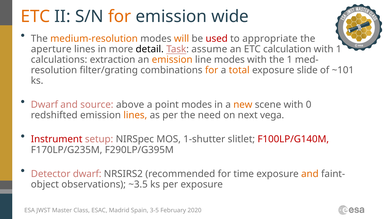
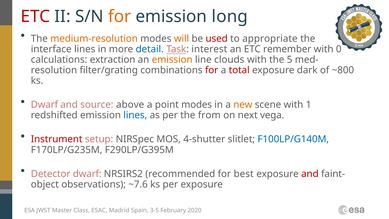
ETC colour: orange -> red (35, 17)
wide: wide -> long (230, 17)
aperture: aperture -> interface (51, 49)
detail colour: black -> blue (150, 49)
assume: assume -> interest (209, 49)
calculation: calculation -> remember (287, 49)
with 1: 1 -> 0 (339, 49)
line modes: modes -> clouds (229, 60)
the 1: 1 -> 5 (290, 60)
for colour: orange -> red (212, 70)
total colour: orange -> red (239, 70)
slide: slide -> dark (307, 70)
~101: ~101 -> ~800 (343, 70)
0: 0 -> 1 (309, 105)
lines colour: orange -> blue (135, 115)
need: need -> from (209, 115)
1-shutter: 1-shutter -> 4-shutter (204, 139)
F100LP/G140M colour: red -> blue (293, 139)
time: time -> best (244, 174)
and colour: orange -> red (310, 174)
~3.5: ~3.5 -> ~7.6 (138, 184)
